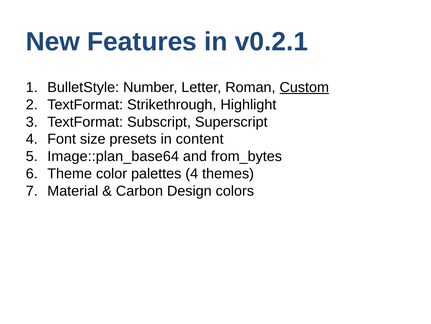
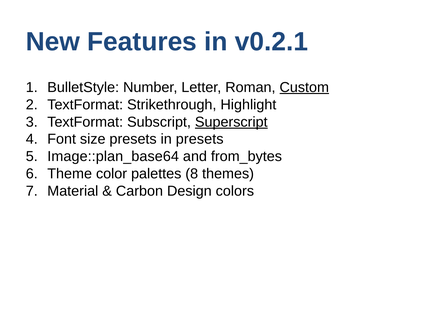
Superscript underline: none -> present (231, 122)
in content: content -> presets (200, 139)
palettes 4: 4 -> 8 (192, 173)
